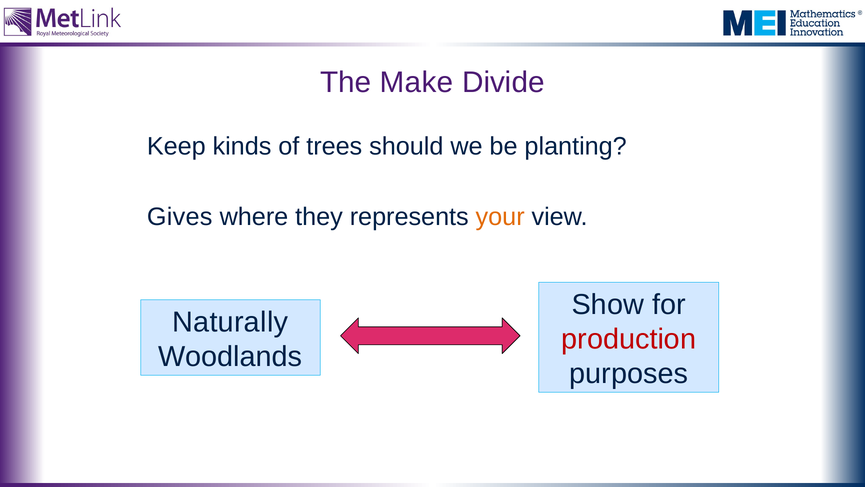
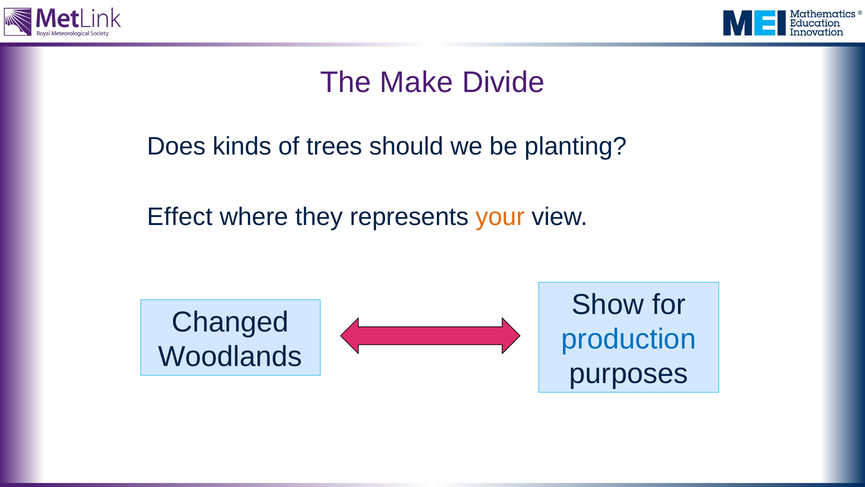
Keep: Keep -> Does (176, 146)
Gives: Gives -> Effect (180, 217)
Naturally: Naturally -> Changed (230, 322)
production colour: red -> blue (629, 339)
